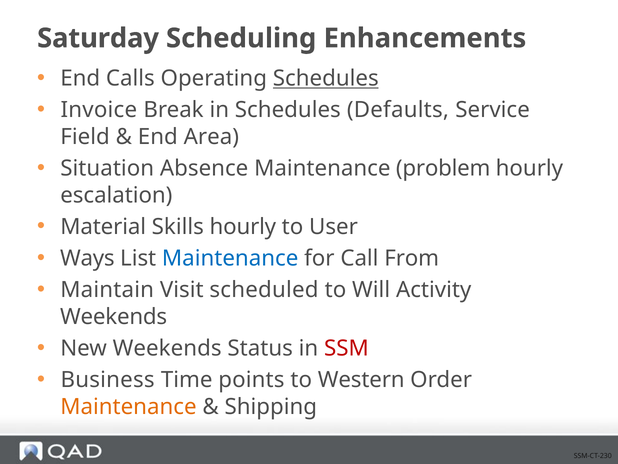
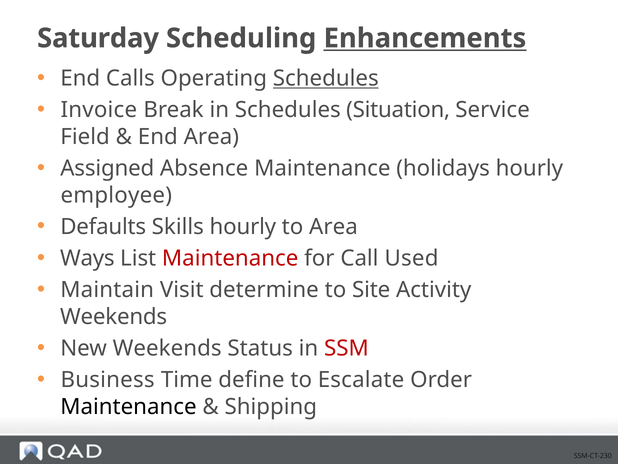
Enhancements underline: none -> present (425, 38)
Defaults: Defaults -> Situation (398, 110)
Situation: Situation -> Assigned (107, 168)
problem: problem -> holidays (443, 168)
escalation: escalation -> employee (116, 195)
Material: Material -> Defaults (103, 227)
to User: User -> Area (333, 227)
Maintenance colour: blue -> red (230, 258)
From: From -> Used (412, 258)
scheduled: scheduled -> determine (264, 290)
Will: Will -> Site (371, 290)
points: points -> define (251, 380)
Western: Western -> Escalate (361, 380)
Maintenance colour: orange -> black (128, 406)
